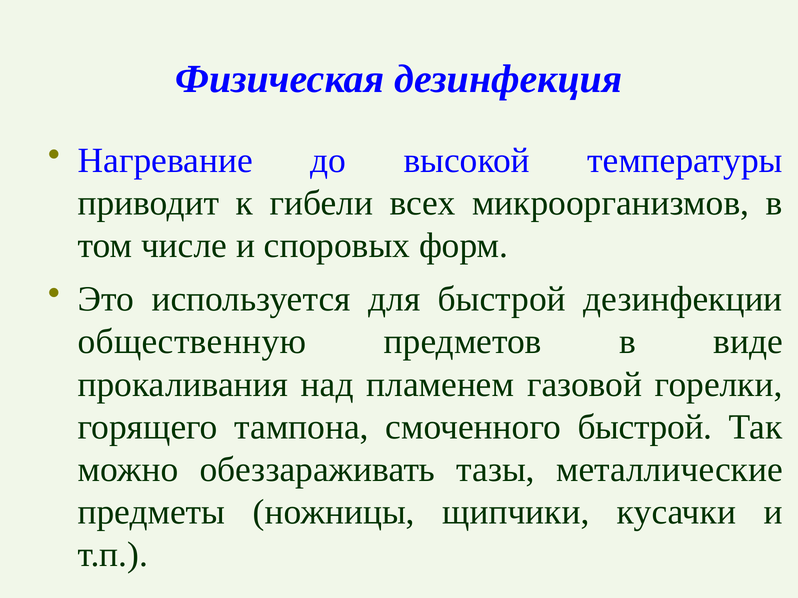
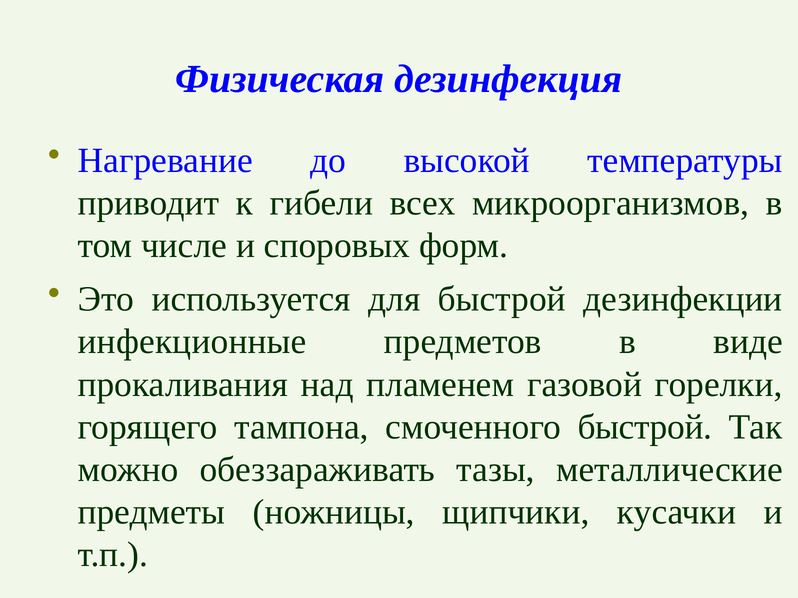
общественную: общественную -> инфекционные (192, 342)
